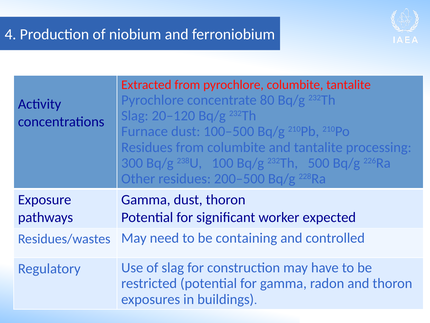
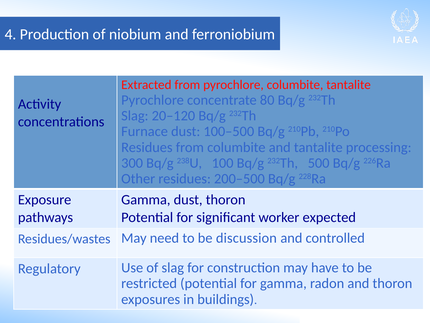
containing: containing -> discussion (246, 238)
